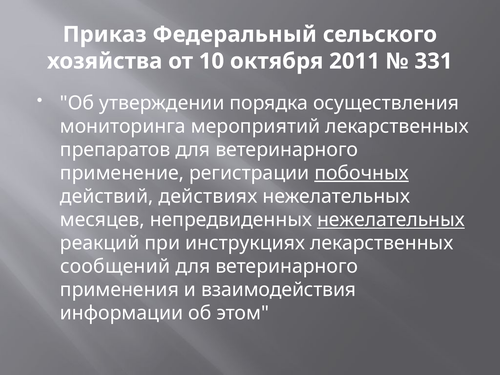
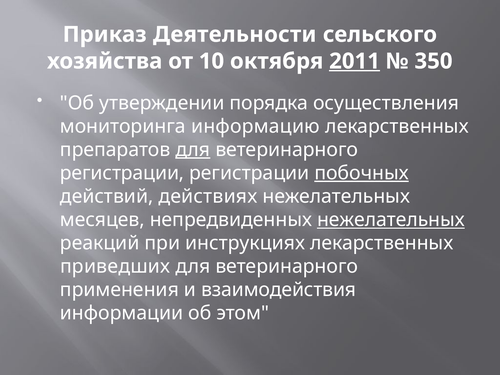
Федеральный: Федеральный -> Деятельности (235, 34)
2011 underline: none -> present (355, 61)
331: 331 -> 350 (433, 61)
мероприятий: мероприятий -> информацию (255, 126)
для underline: none -> present (193, 150)
применение: применение -> регистрации (122, 173)
сообщений: сообщений -> приведших (115, 266)
